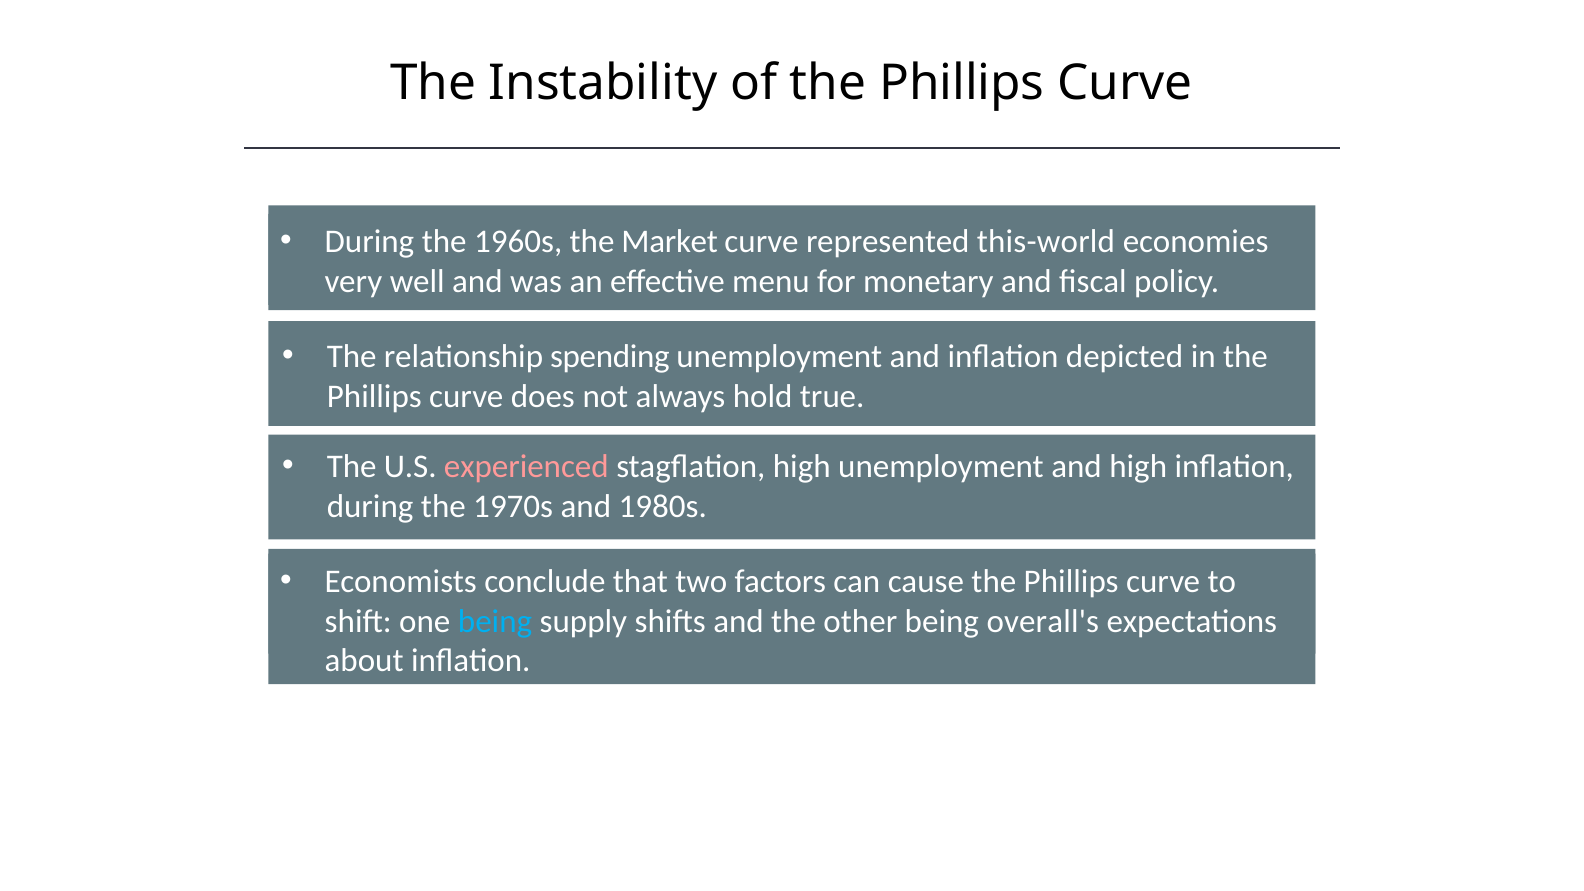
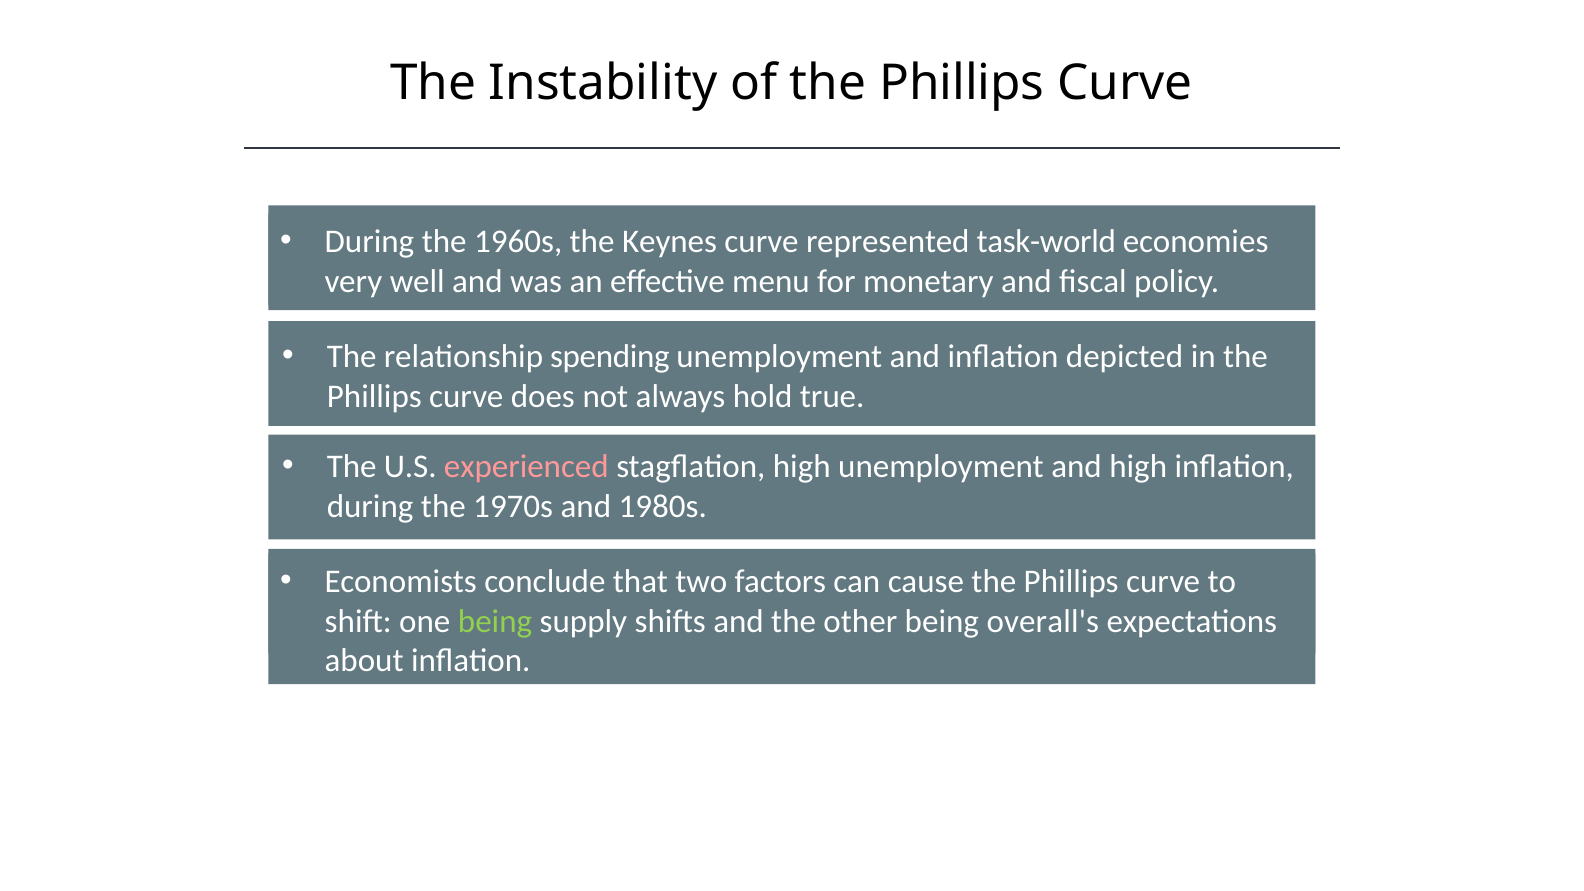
Market: Market -> Keynes (669, 242)
this-world: this-world -> task-world (1046, 242)
being colour: light blue -> light green (495, 621)
